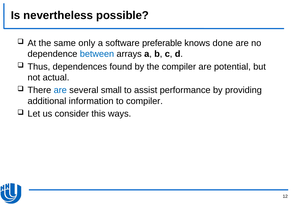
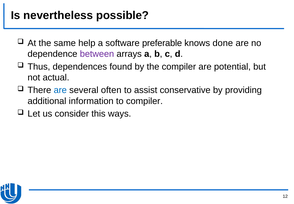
only: only -> help (87, 43)
between colour: blue -> purple (97, 54)
small: small -> often (111, 90)
performance: performance -> conservative (185, 90)
